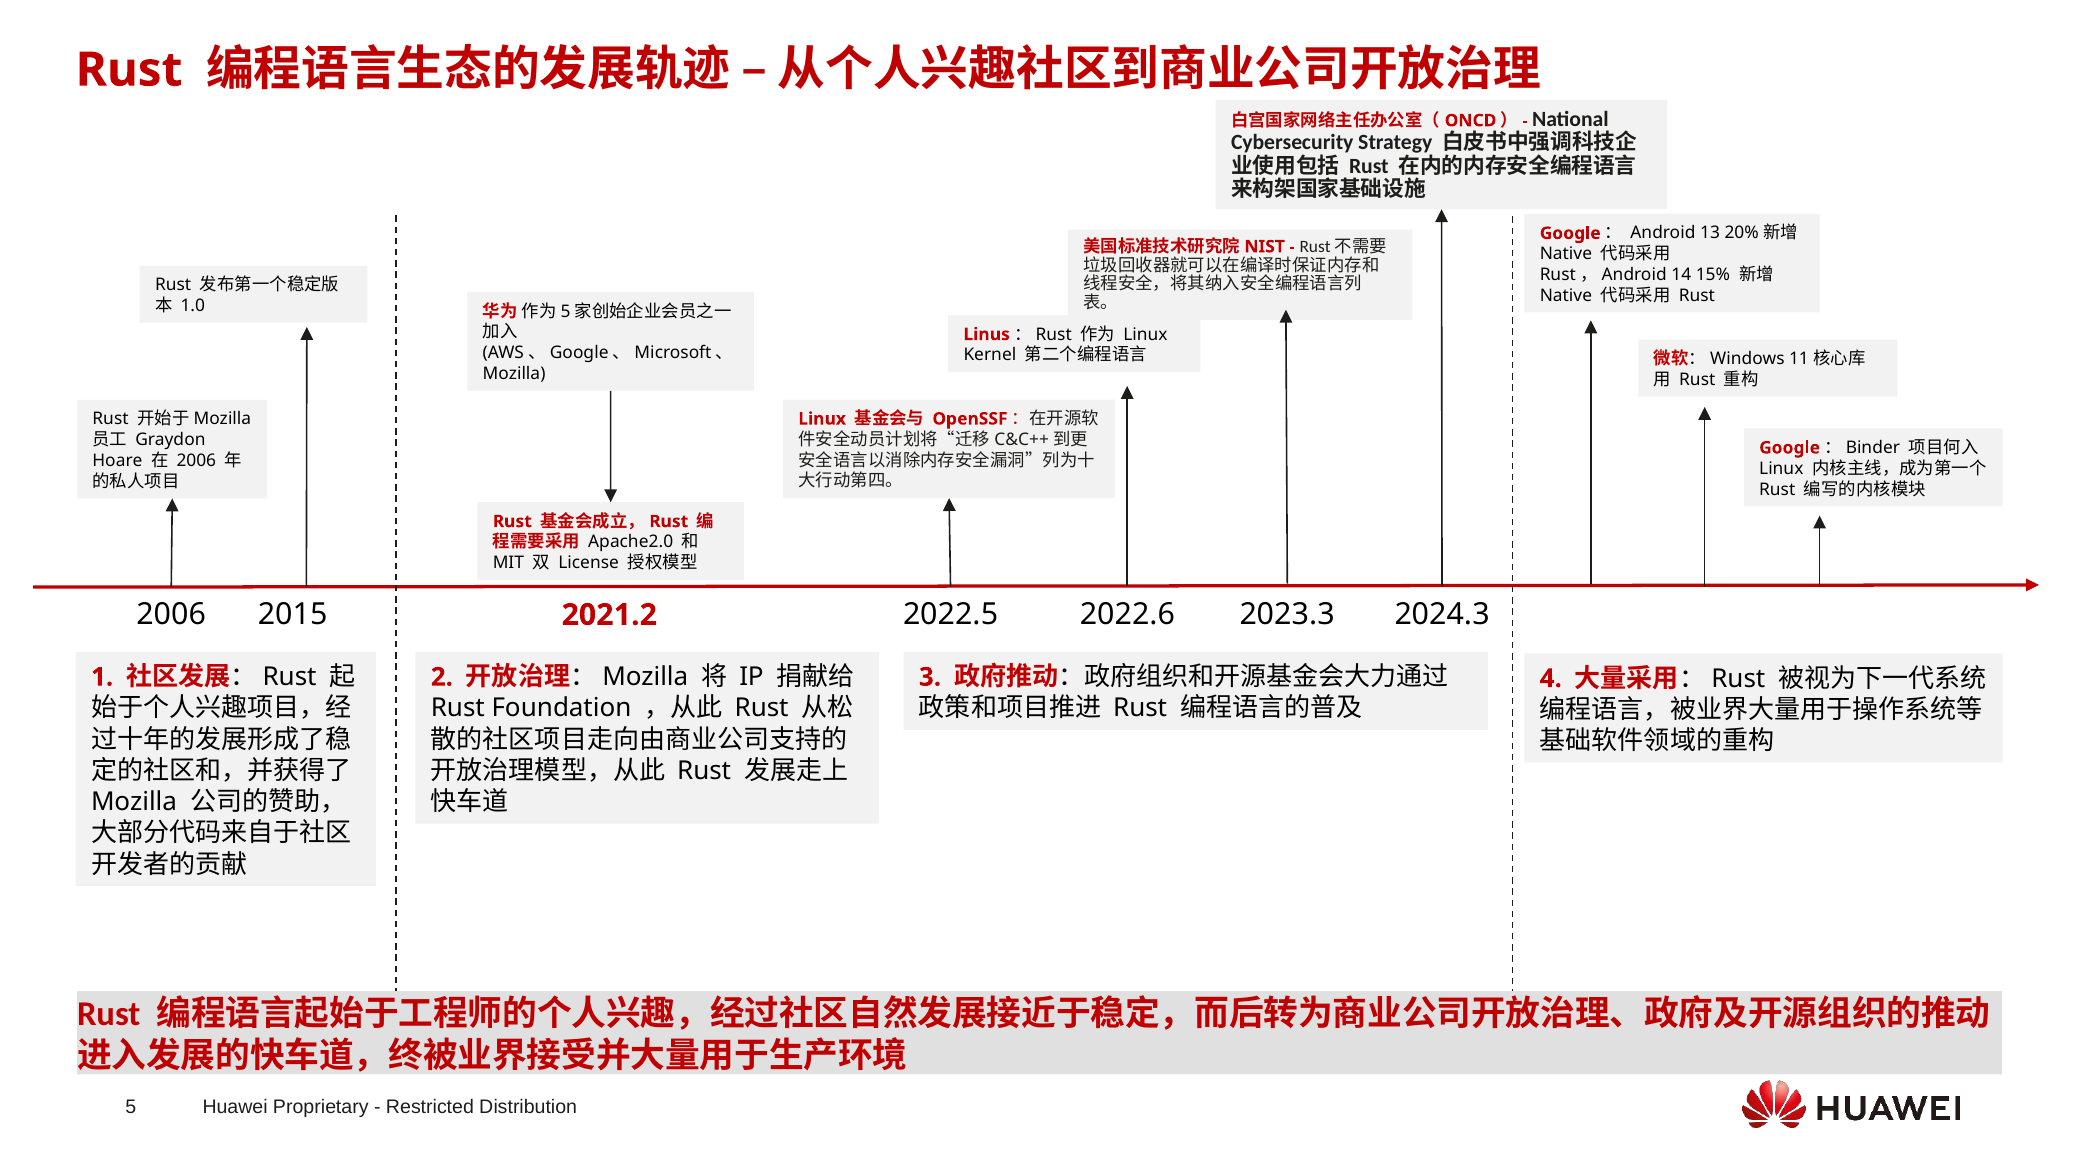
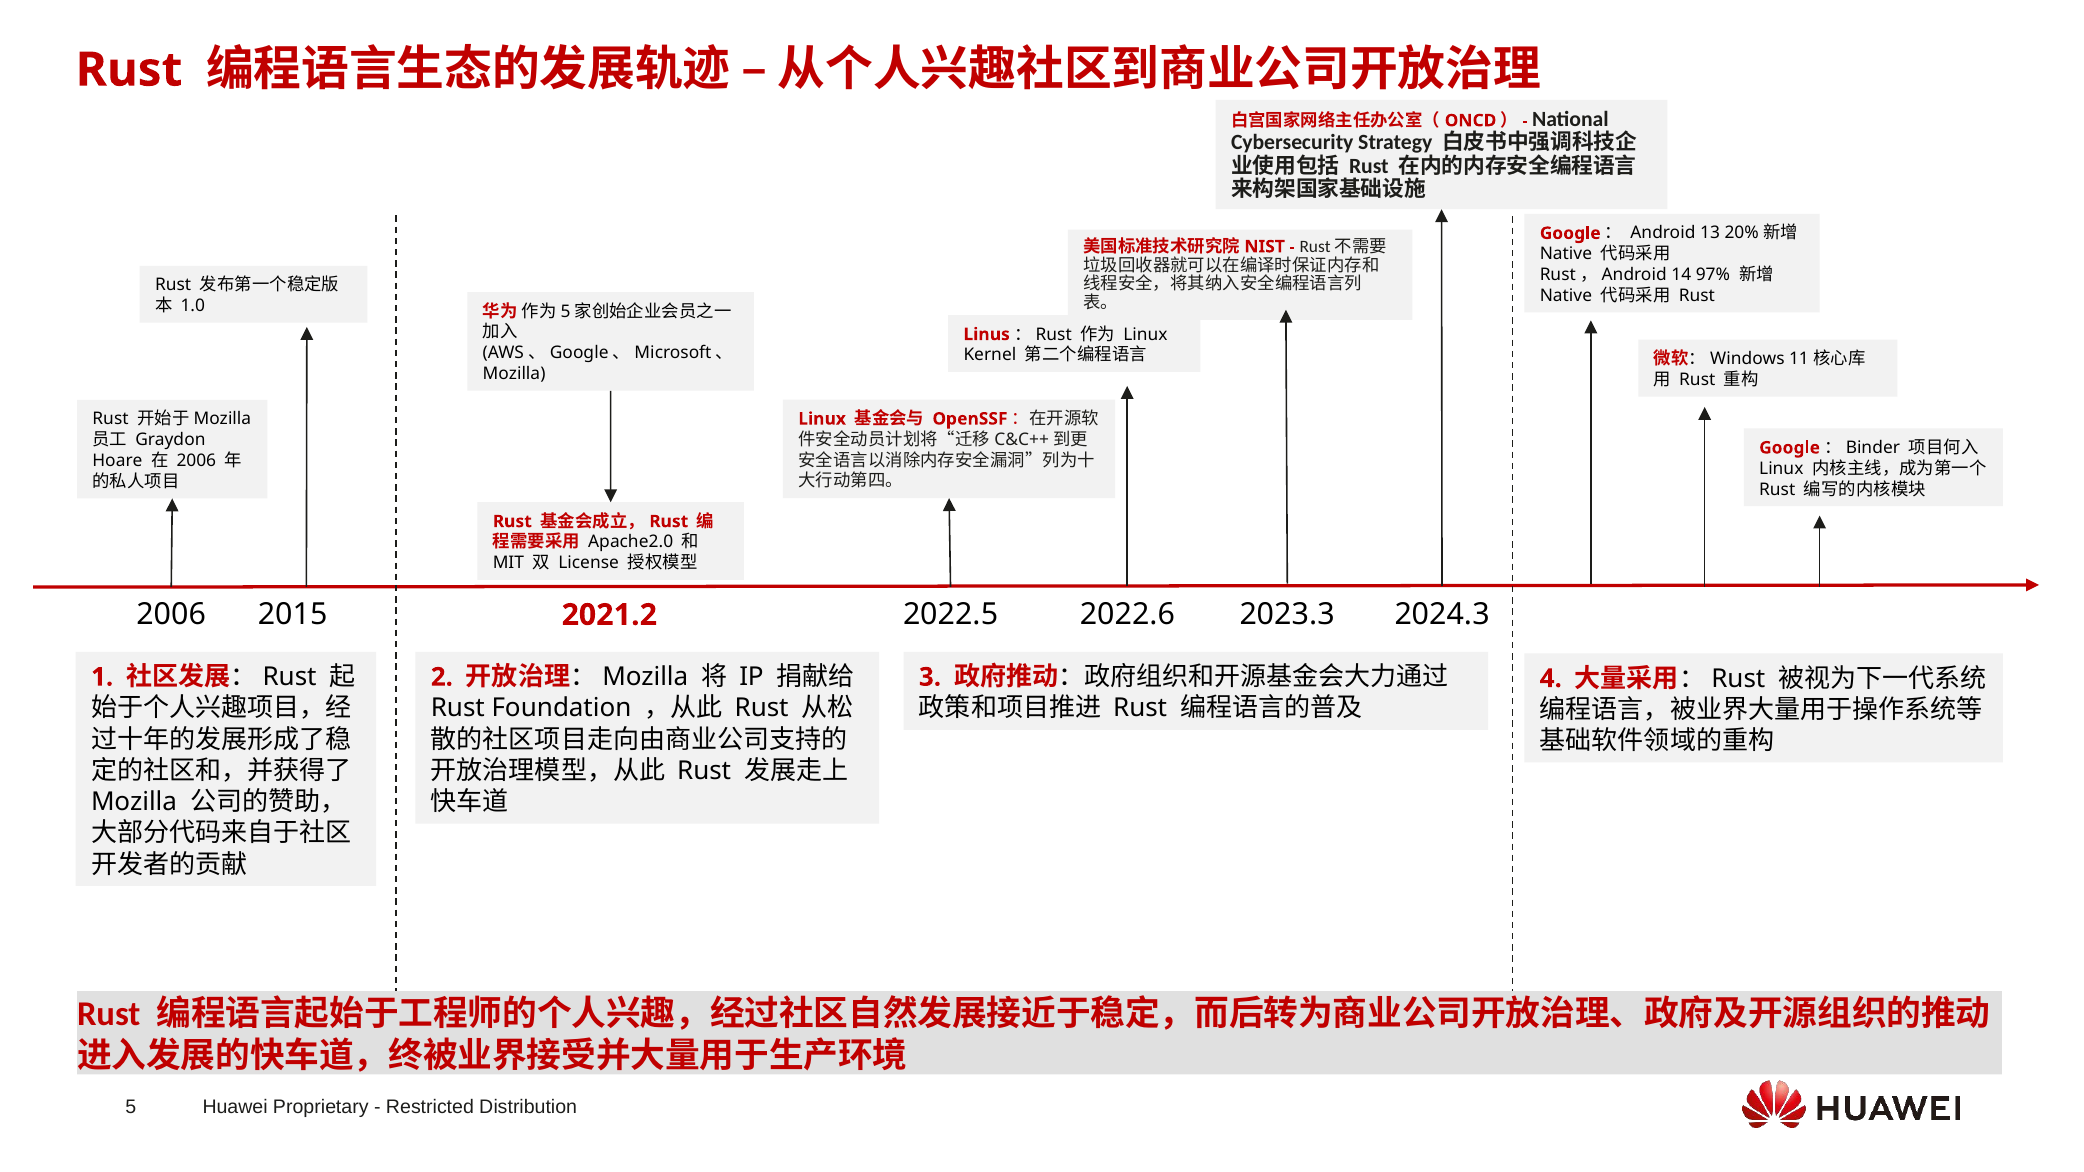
15%: 15% -> 97% (1713, 275)
